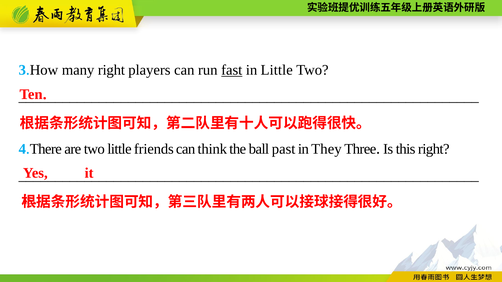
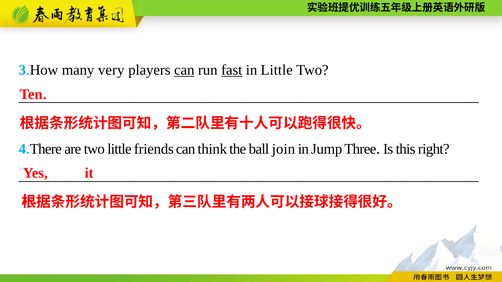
many right: right -> very (111, 70)
can underline: none -> present (184, 70)
past: past -> join (283, 149)
They: They -> Jump (327, 149)
